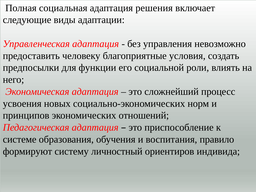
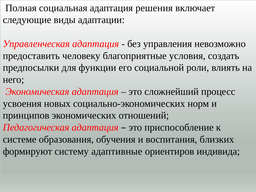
правило: правило -> близких (217, 139)
личностный: личностный -> адаптивные (117, 151)
